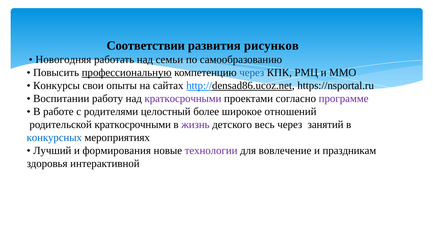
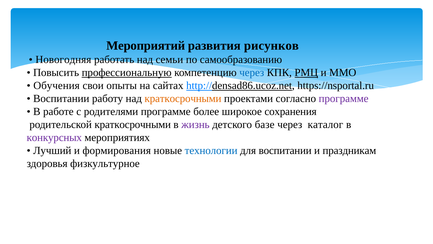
Соответствии: Соответствии -> Мероприятий (146, 46)
РМЦ underline: none -> present (306, 72)
Конкурсы: Конкурсы -> Обучения (57, 85)
краткосрочными colour: purple -> orange (183, 98)
родителями целостный: целостный -> программе (166, 111)
отношений: отношений -> сохранения (291, 111)
весь: весь -> базе (265, 124)
занятий: занятий -> каталог (325, 124)
конкурсных colour: blue -> purple (54, 137)
технологии colour: purple -> blue (211, 150)
для вовлечение: вовлечение -> воспитании (285, 150)
интерактивной: интерактивной -> физкультурное (105, 163)
